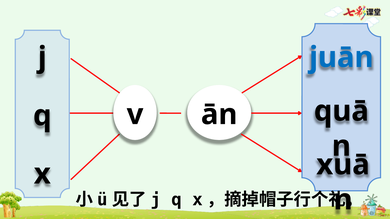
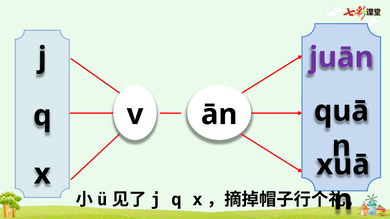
juān colour: blue -> purple (341, 57)
